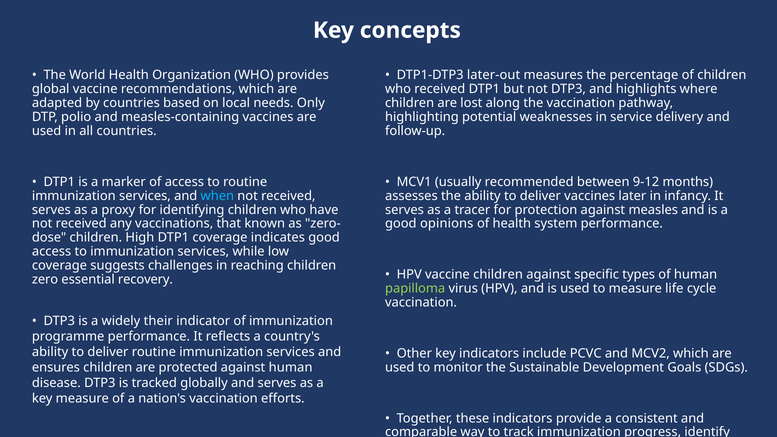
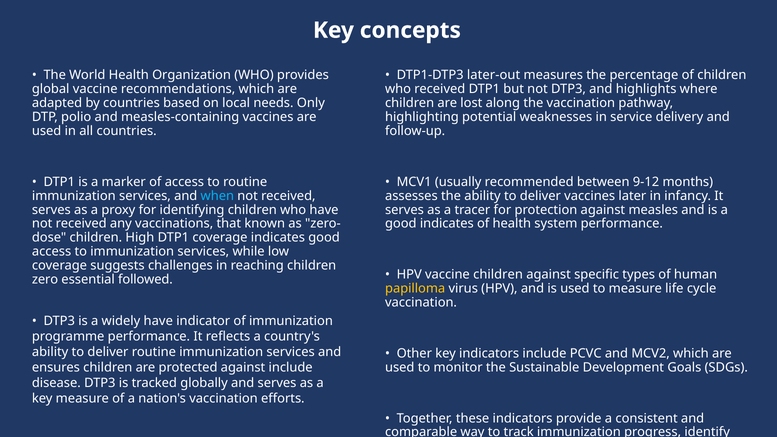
good opinions: opinions -> indicates (447, 224)
recovery: recovery -> followed (145, 280)
papilloma colour: light green -> yellow (415, 289)
widely their: their -> have (158, 321)
against human: human -> include (291, 367)
